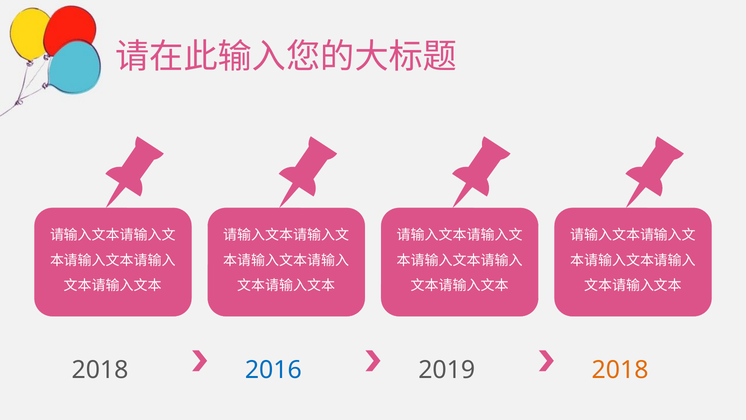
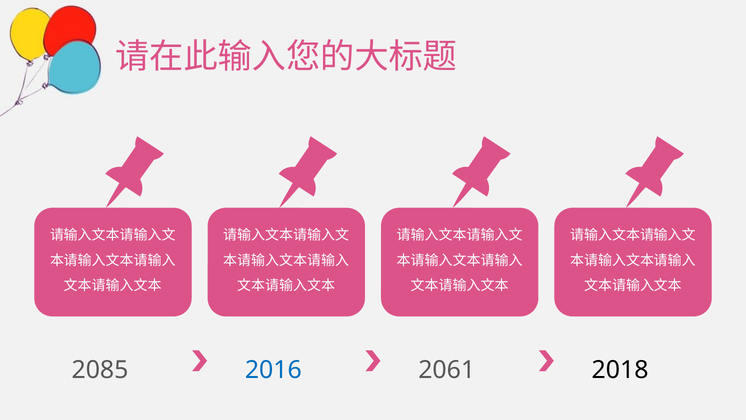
2018: 2018 -> 2085 (100, 370)
2019: 2019 -> 2061 (447, 370)
2018 colour: orange -> black (620, 370)
